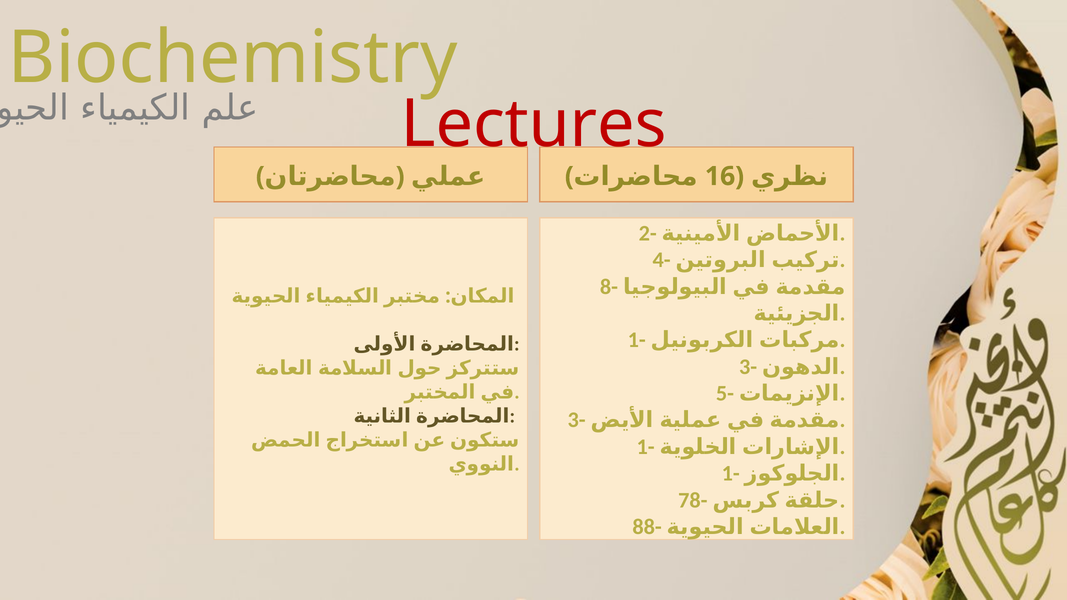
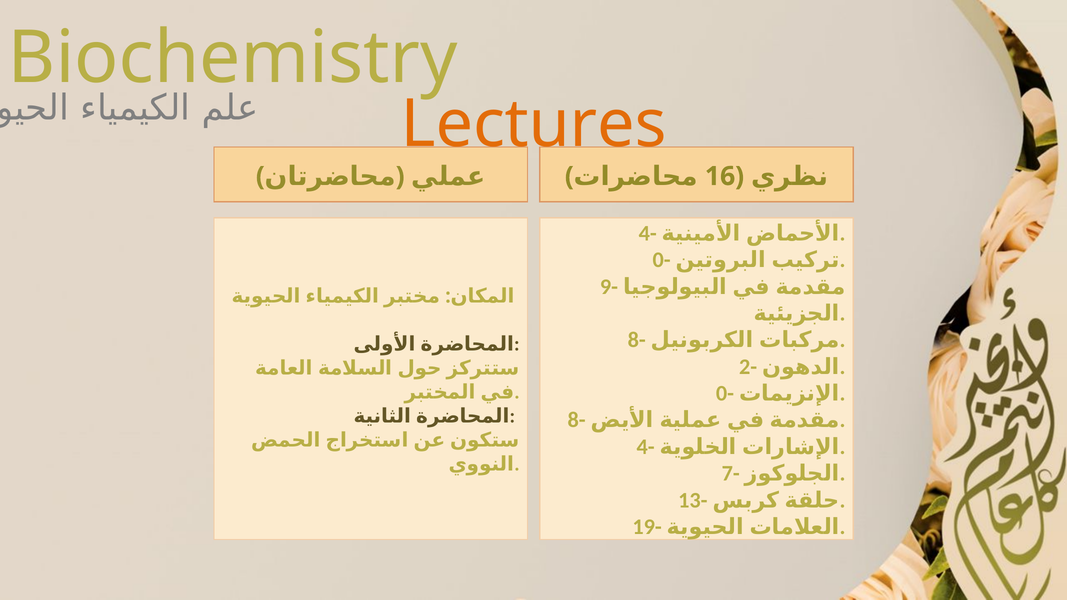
Lectures colour: red -> orange (534, 124)
2-: 2- -> 4- (648, 233)
4-: 4- -> 0- (662, 260)
8-: 8- -> 9- (609, 287)
1-: 1- -> 8- (637, 340)
3-: 3- -> 2- (748, 367)
5-: 5- -> 0- (725, 394)
3-: 3- -> 8- (577, 420)
1-: 1- -> 4- (646, 447)
1-: 1- -> 7- (731, 474)
78-: 78- -> 13- (693, 500)
88-: 88- -> 19- (647, 527)
